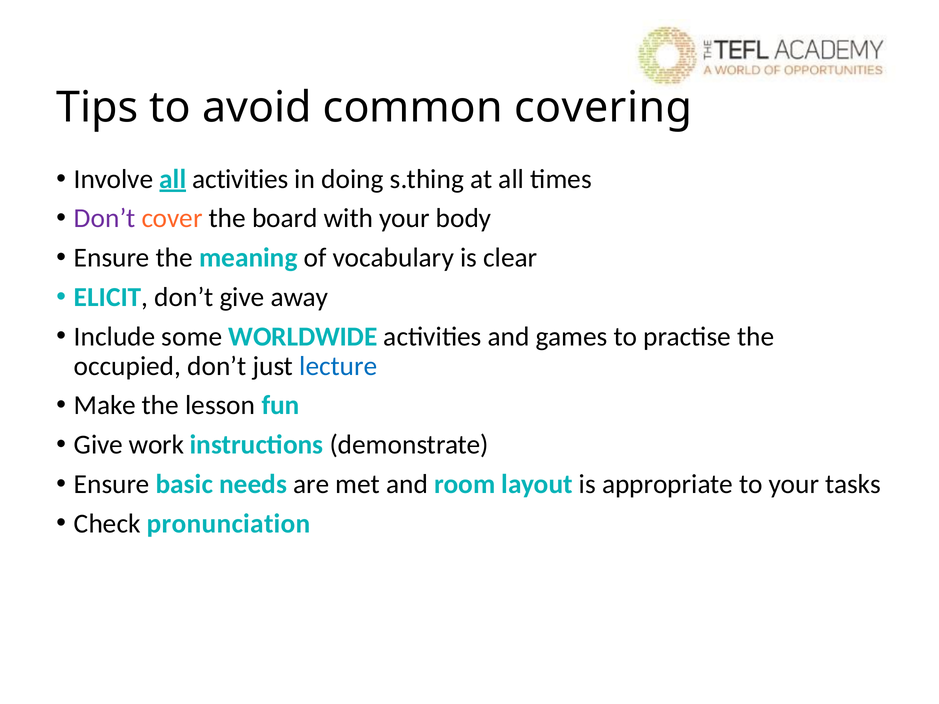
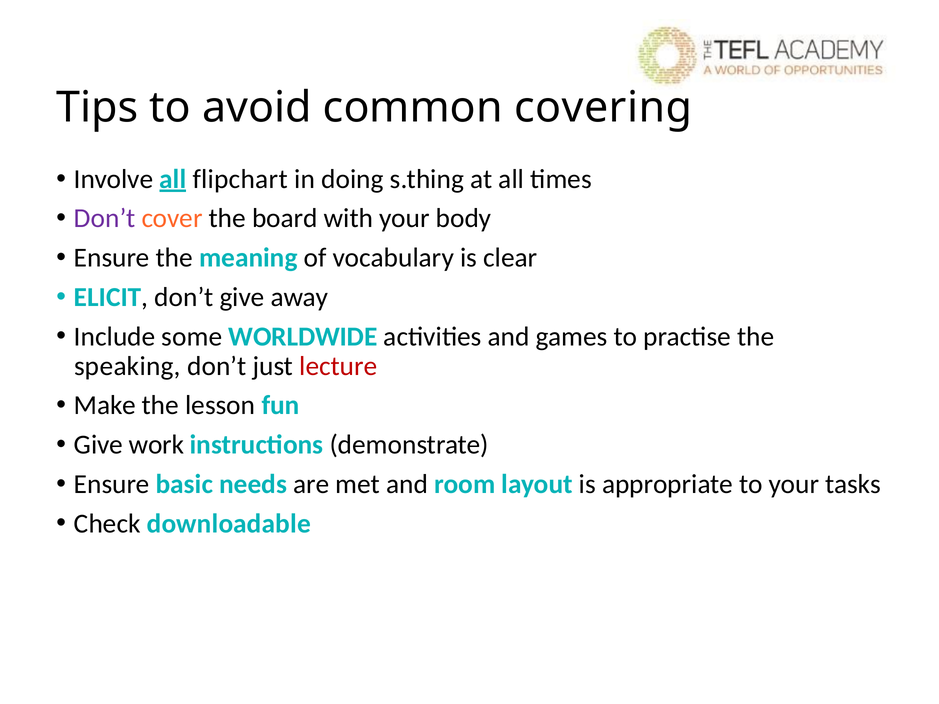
all activities: activities -> flipchart (240, 179)
occupied: occupied -> speaking (127, 366)
lecture colour: blue -> red (338, 366)
pronunciation: pronunciation -> downloadable (229, 524)
